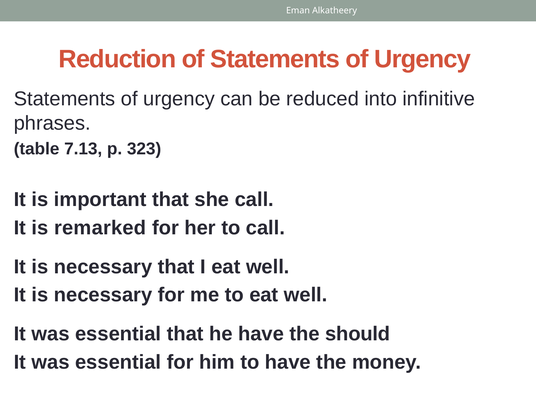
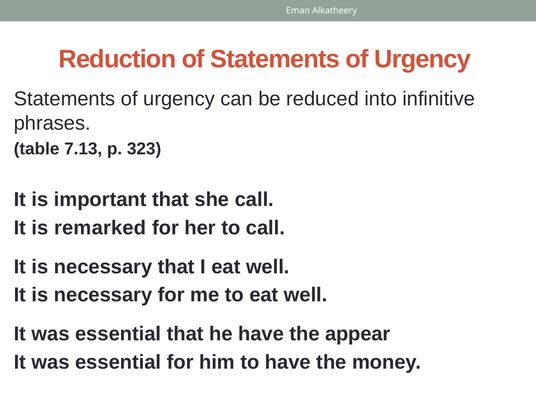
should: should -> appear (358, 334)
